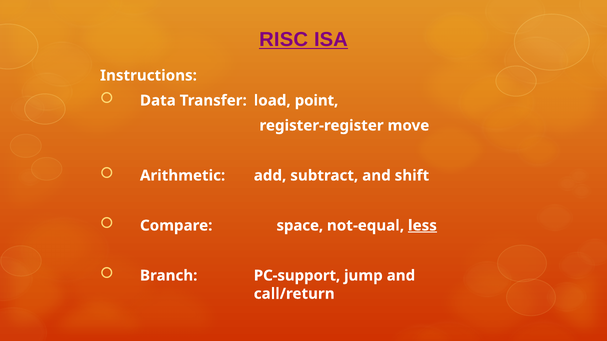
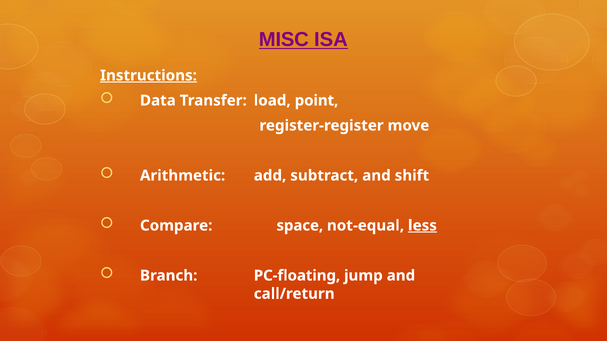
RISC: RISC -> MISC (284, 40)
Instructions underline: none -> present (149, 76)
PC-support: PC-support -> PC-floating (297, 276)
